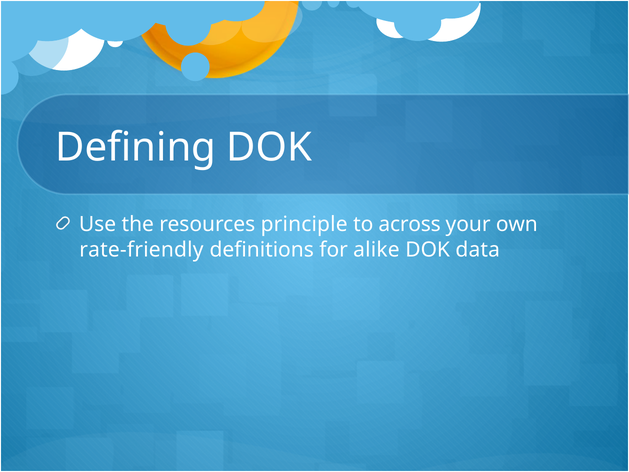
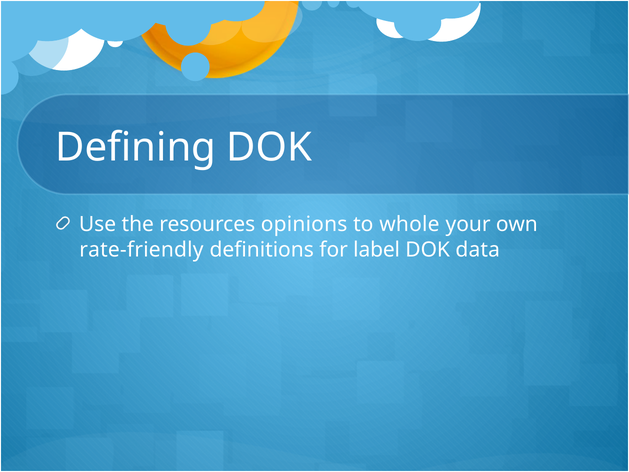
principle: principle -> opinions (304, 224)
across: across -> whole (409, 224)
alike: alike -> label (377, 250)
